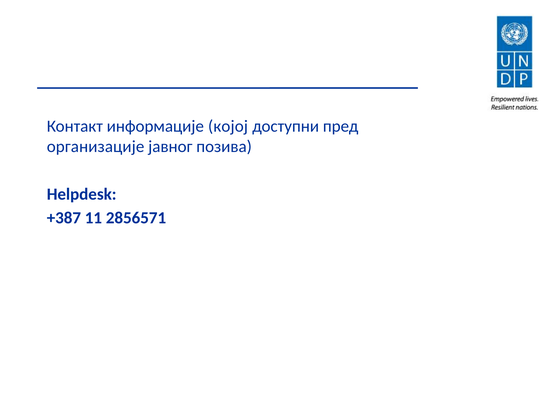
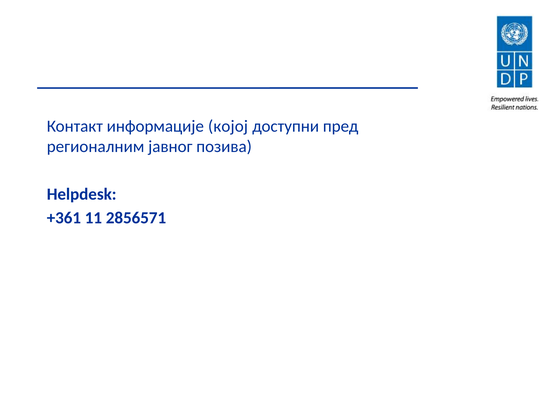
организације: организације -> регионалним (96, 147)
+387: +387 -> +361 (64, 218)
